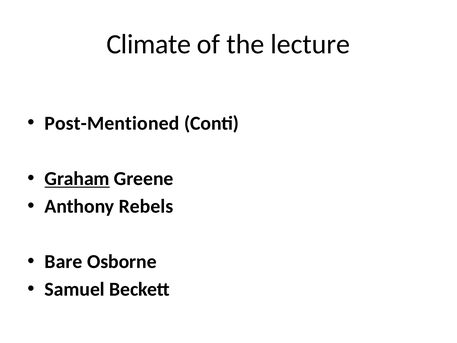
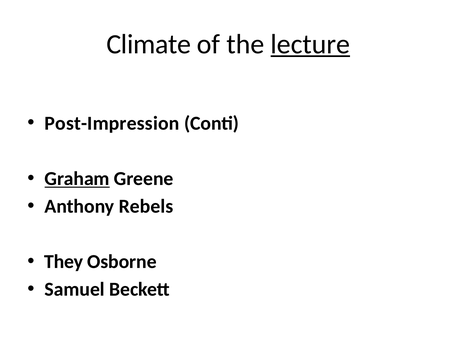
lecture underline: none -> present (310, 44)
Post-Mentioned: Post-Mentioned -> Post-Impression (112, 123)
Bare: Bare -> They (64, 262)
